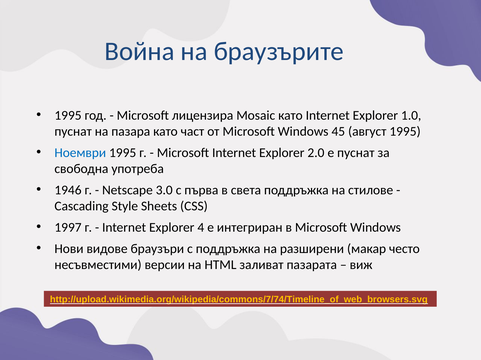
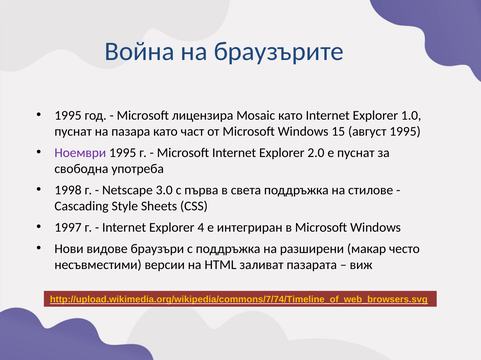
45: 45 -> 15 (338, 132)
Ноември colour: blue -> purple (80, 153)
1946: 1946 -> 1998 (68, 190)
